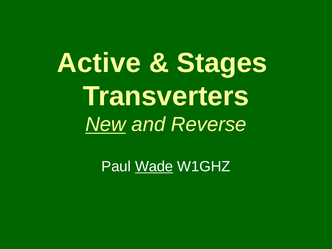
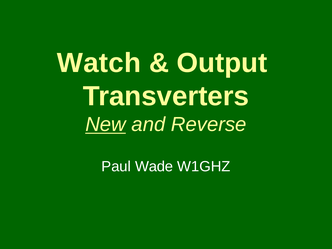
Active: Active -> Watch (99, 63)
Stages: Stages -> Output (222, 63)
Wade underline: present -> none (154, 166)
